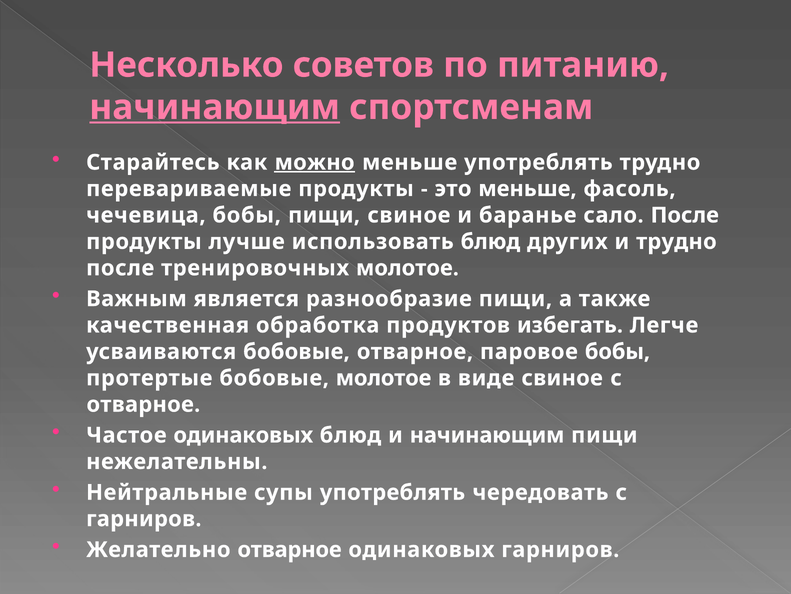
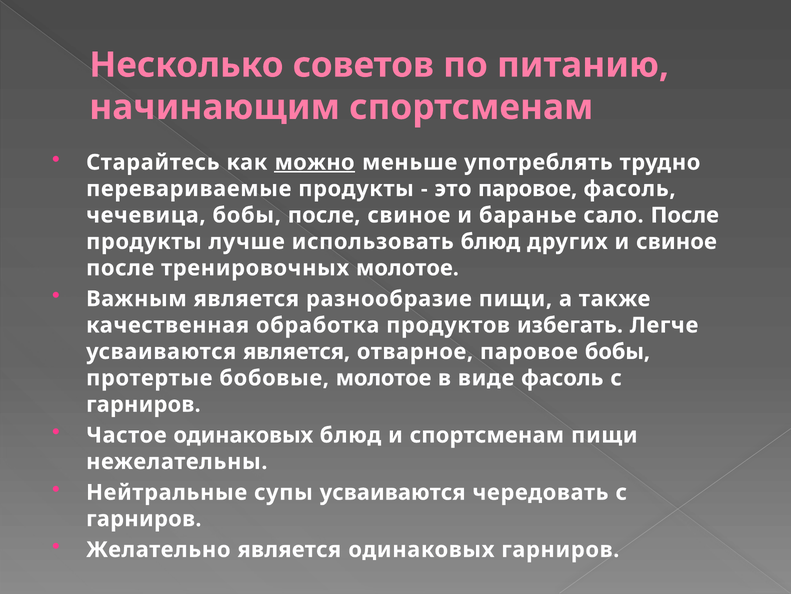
начинающим underline: present -> none (215, 107)
это меньше: меньше -> паровое (528, 189)
бобы пищи: пищи -> после (324, 215)
и трудно: трудно -> свиное (676, 241)
усваиваются бобовые: бобовые -> является (297, 351)
виде свиное: свиное -> фасоль (562, 378)
отварное: отварное -> гарниров (143, 404)
и начинающим: начинающим -> спортсменам (487, 435)
супы употреблять: употреблять -> усваиваются (393, 492)
Желательно отварное: отварное -> является (289, 549)
